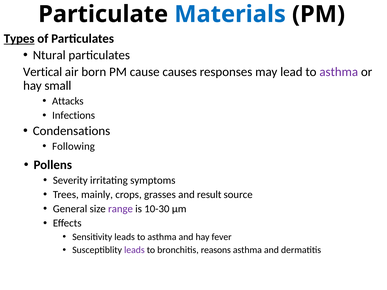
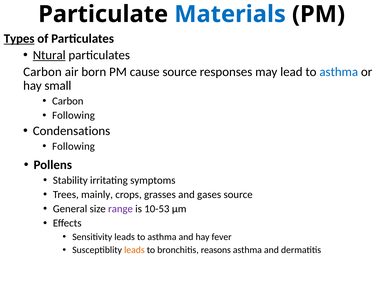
Ntural underline: none -> present (49, 55)
Vertical: Vertical -> Carbon (42, 72)
cause causes: causes -> source (180, 72)
asthma colour: purple -> blue (339, 72)
Attacks: Attacks -> Carbon (68, 101)
Infections: Infections -> Following (74, 116)
Severity: Severity -> Stability (70, 180)
result: result -> gases (209, 195)
10-30: 10-30 -> 10-53 (157, 209)
leads colour: purple -> orange (134, 250)
